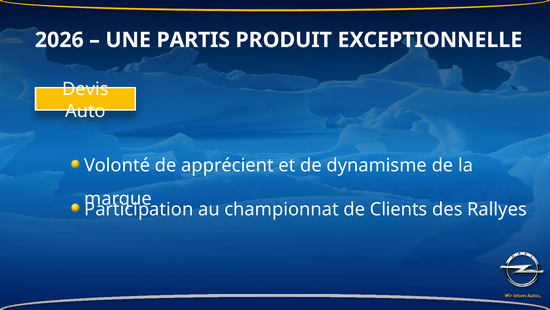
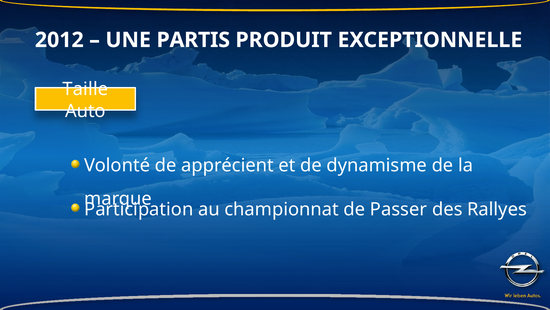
2026: 2026 -> 2012 (59, 40)
Devis: Devis -> Taille (85, 89)
Clients: Clients -> Passer (399, 209)
